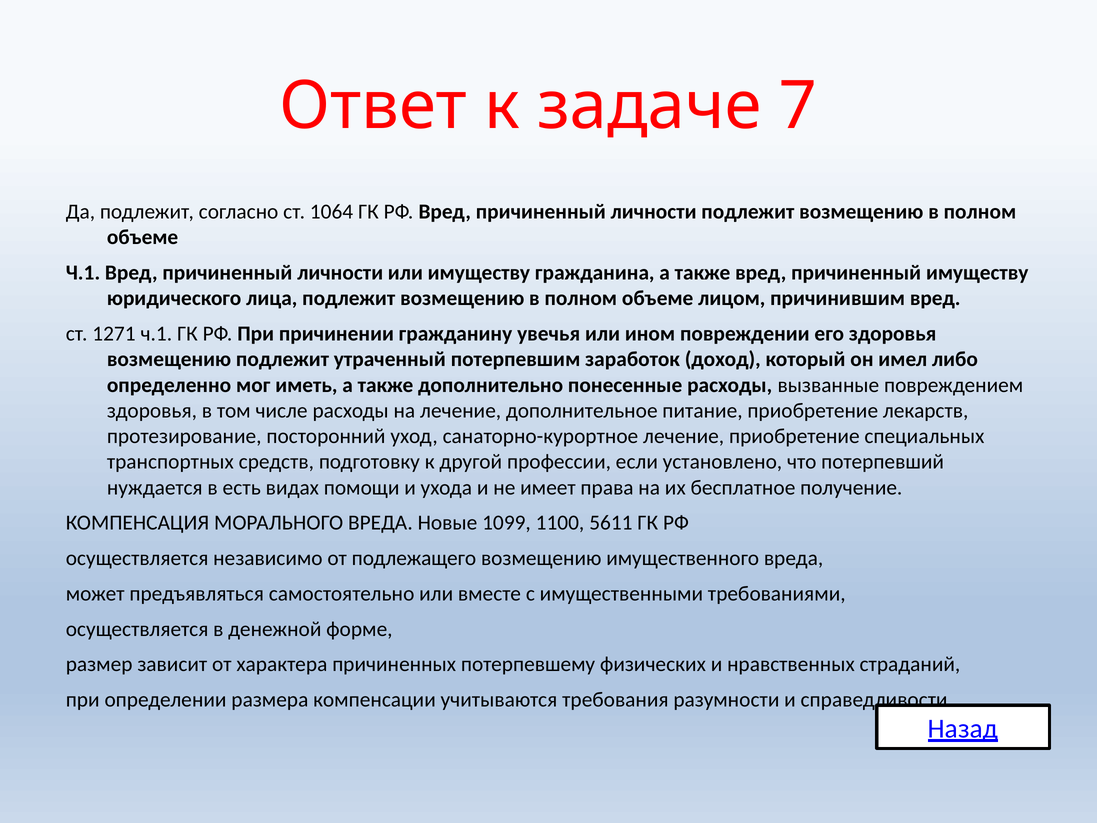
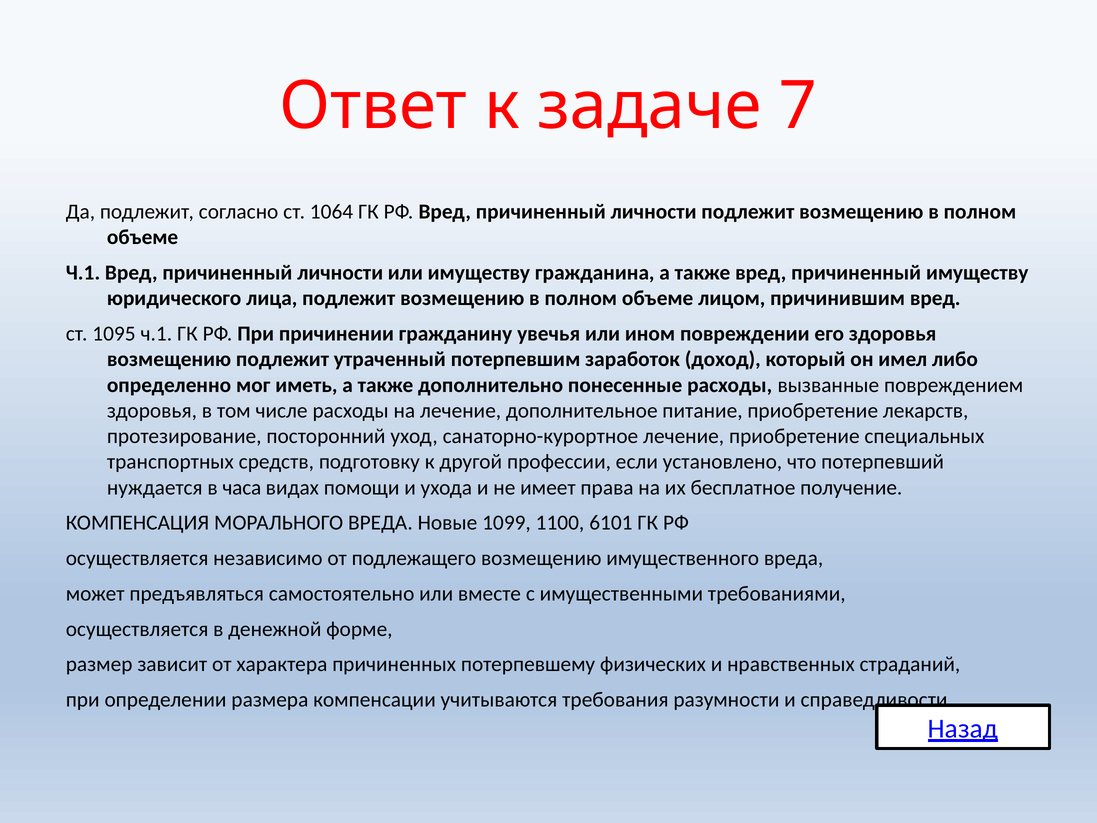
1271: 1271 -> 1095 (114, 334)
есть: есть -> часа (242, 487)
5611: 5611 -> 6101 (611, 523)
